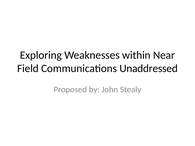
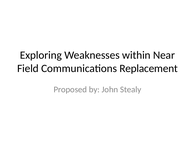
Unaddressed: Unaddressed -> Replacement (149, 69)
